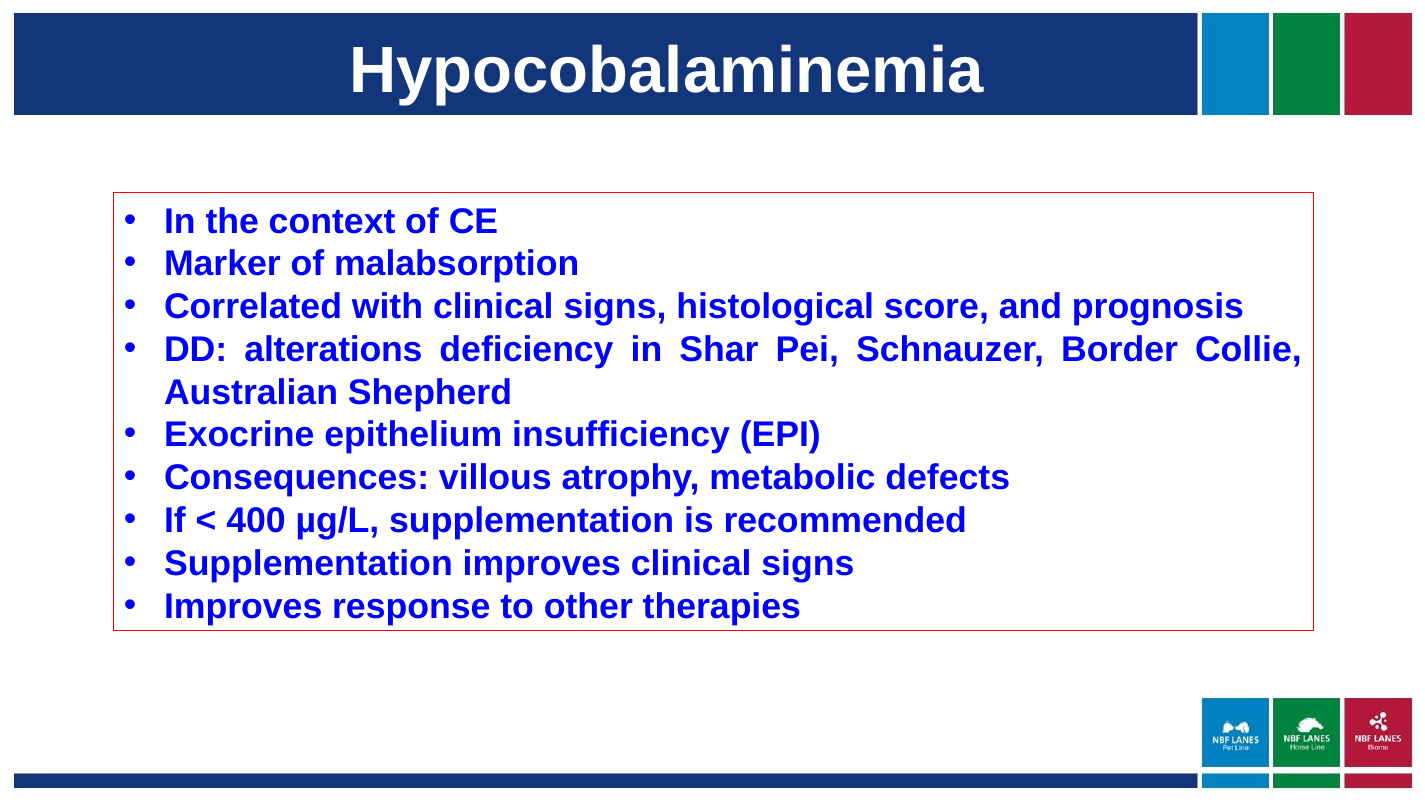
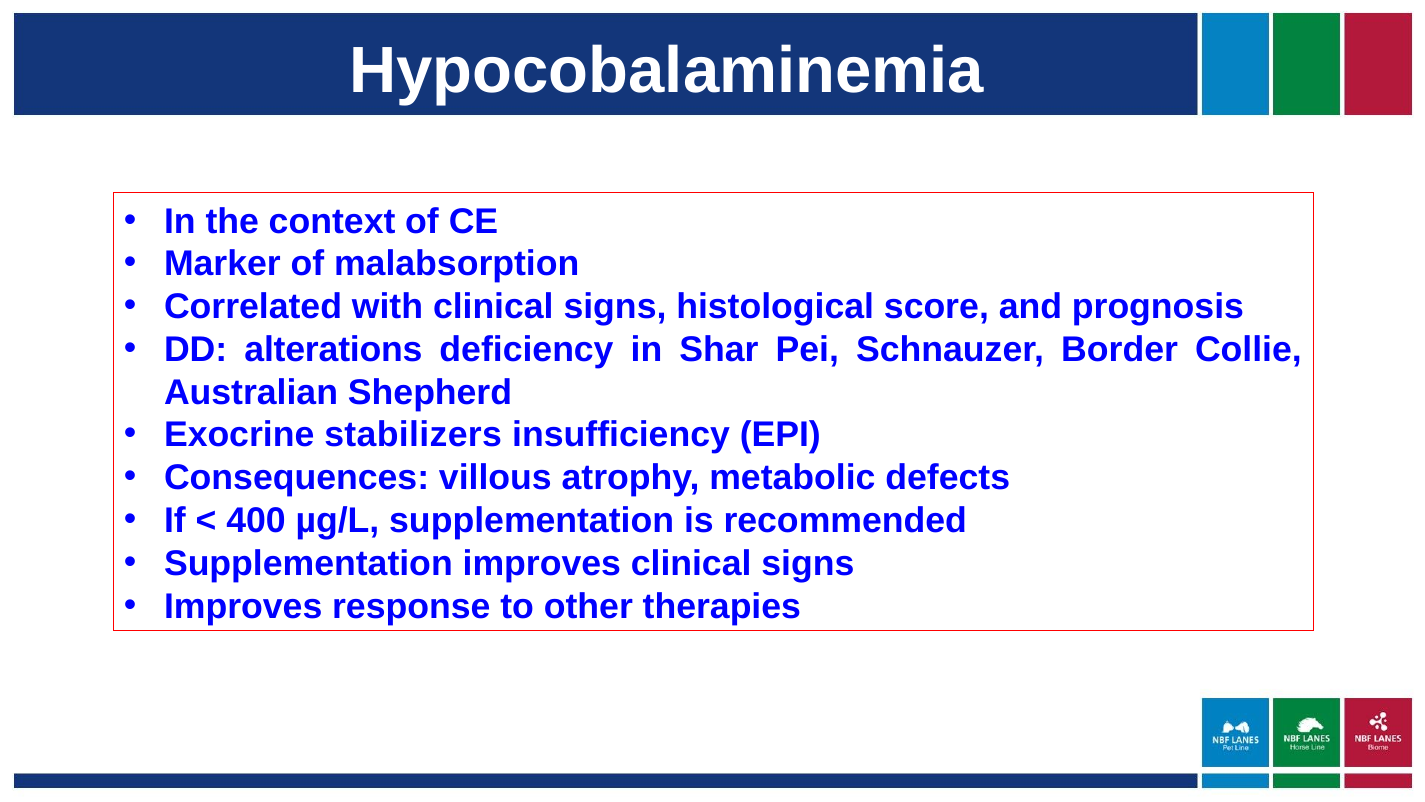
epithelium: epithelium -> stabilizers (413, 435)
